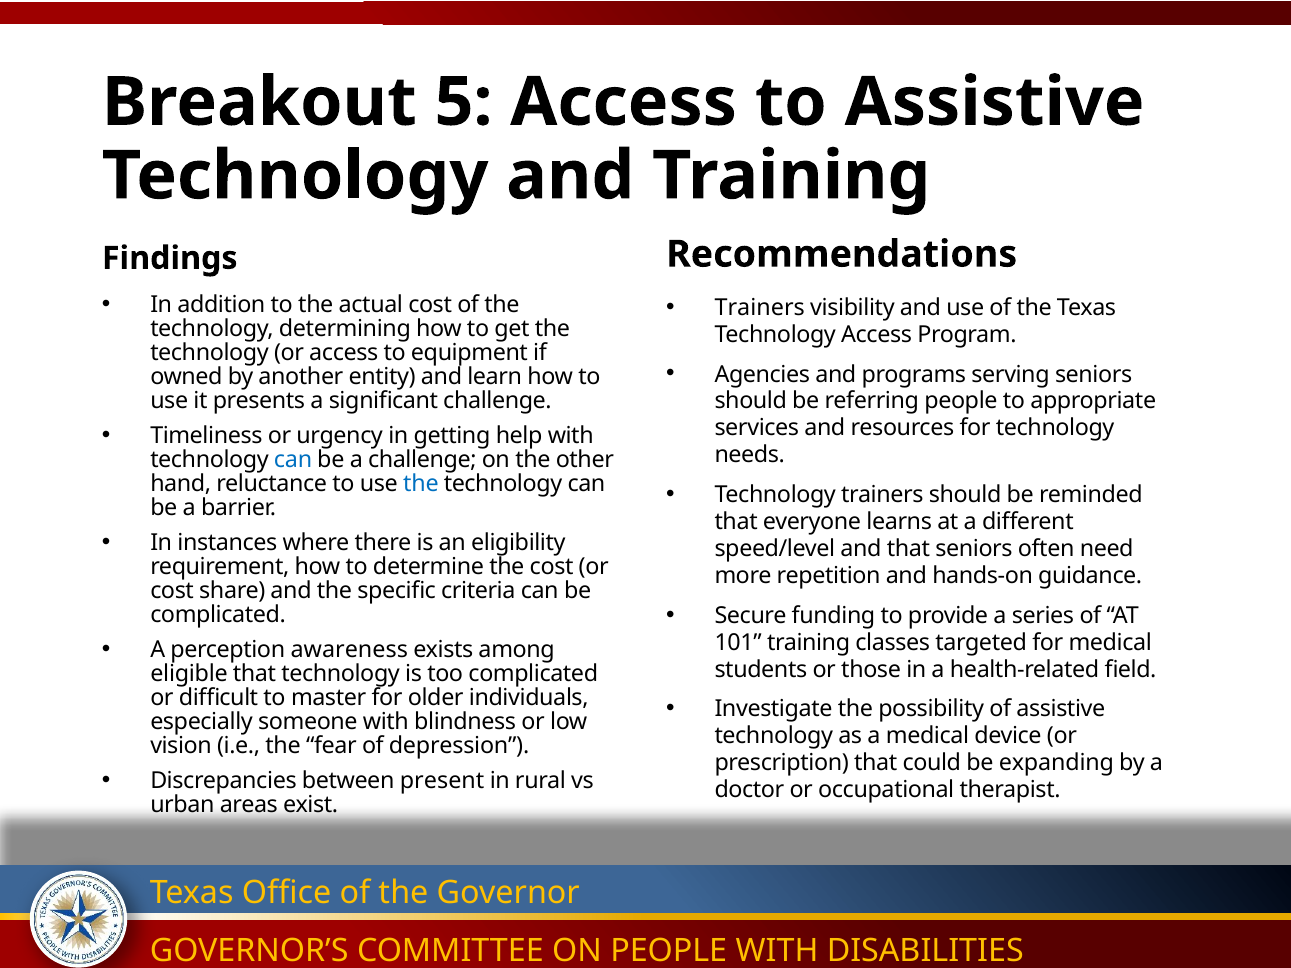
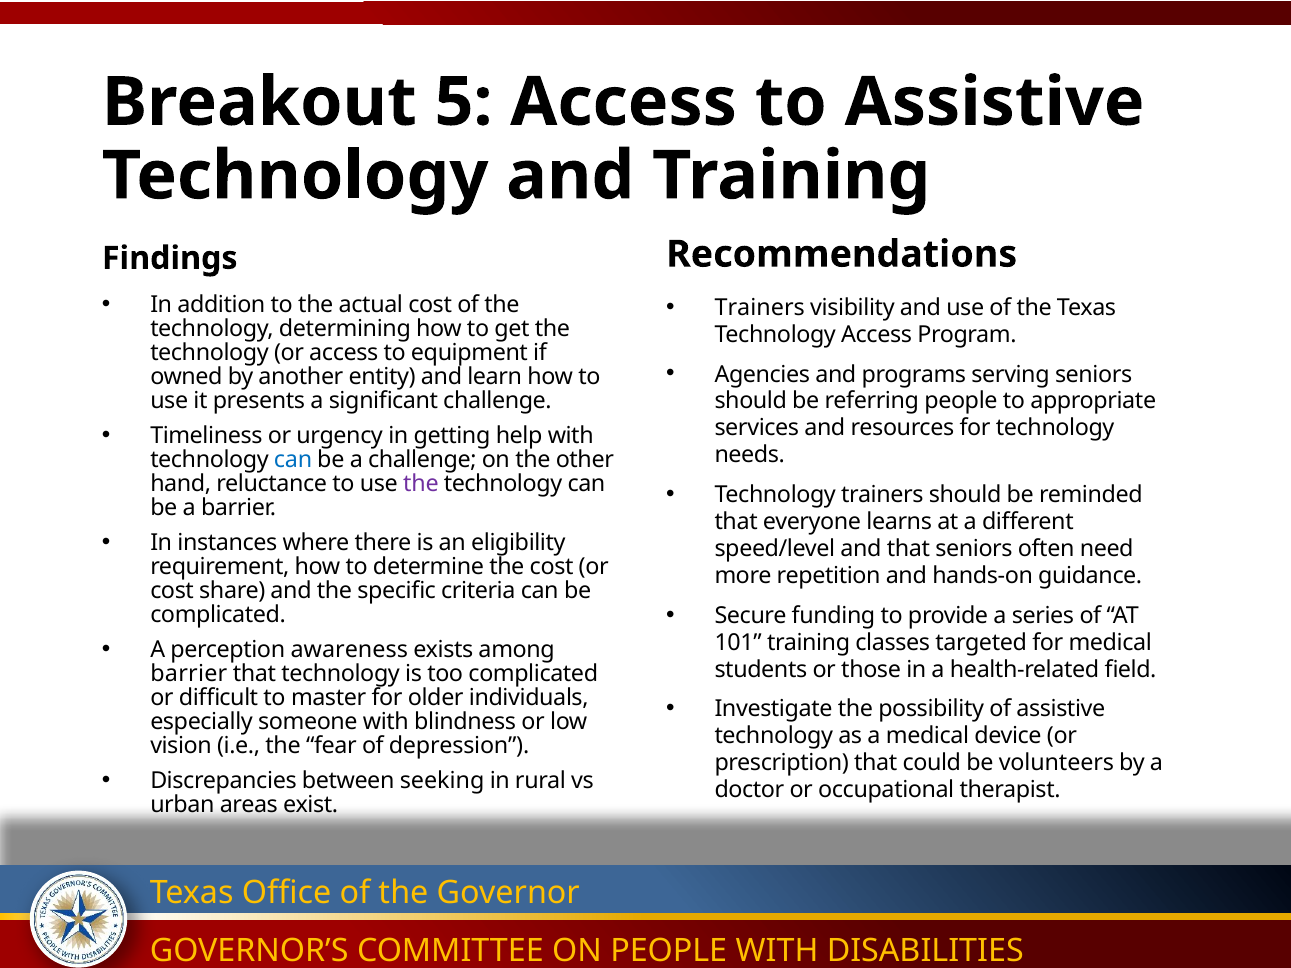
the colour: blue -> purple (421, 484)
eligible: eligible -> barrier (189, 674)
expanding: expanding -> volunteers (1056, 763)
present: present -> seeking (442, 781)
